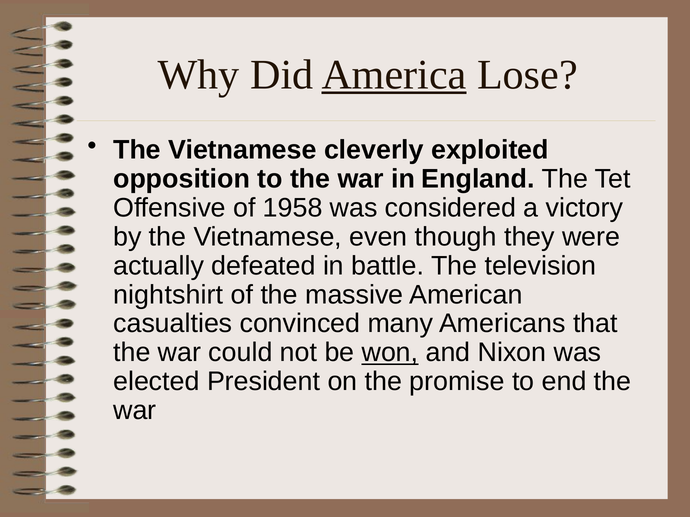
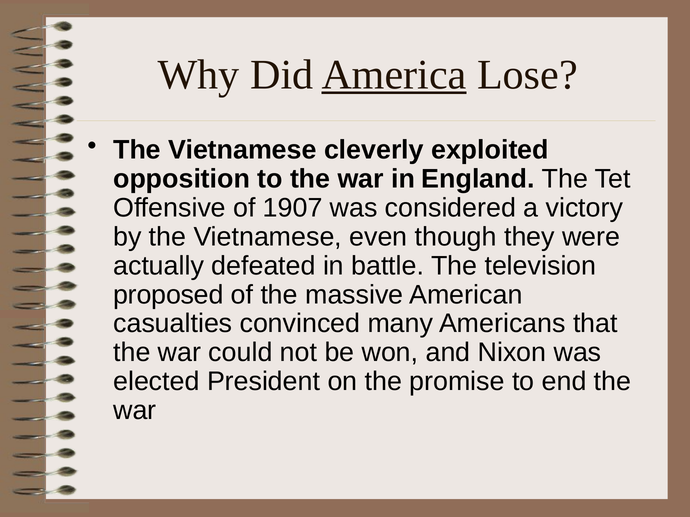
1958: 1958 -> 1907 (293, 208)
nightshirt: nightshirt -> proposed (168, 295)
won underline: present -> none (390, 353)
